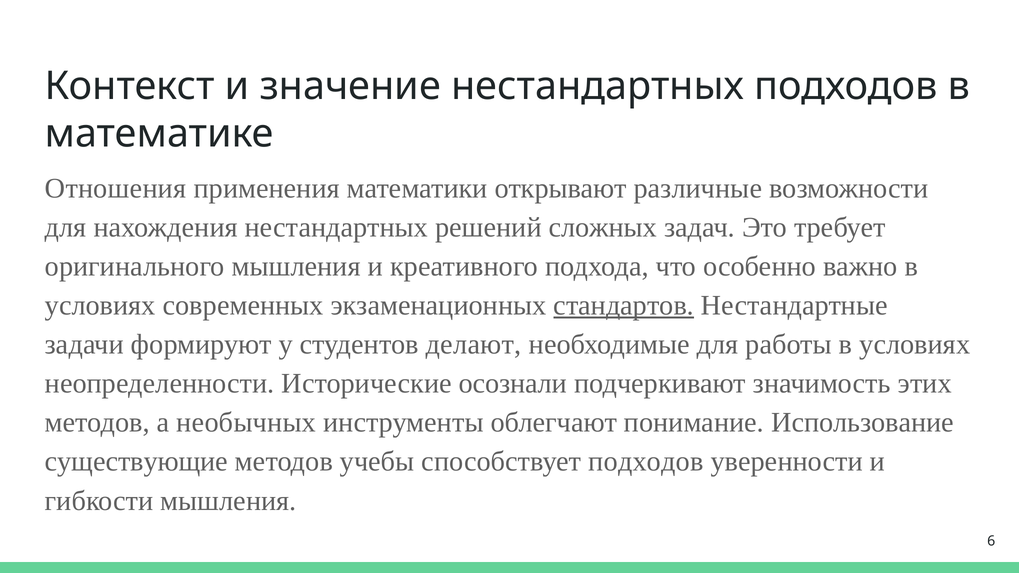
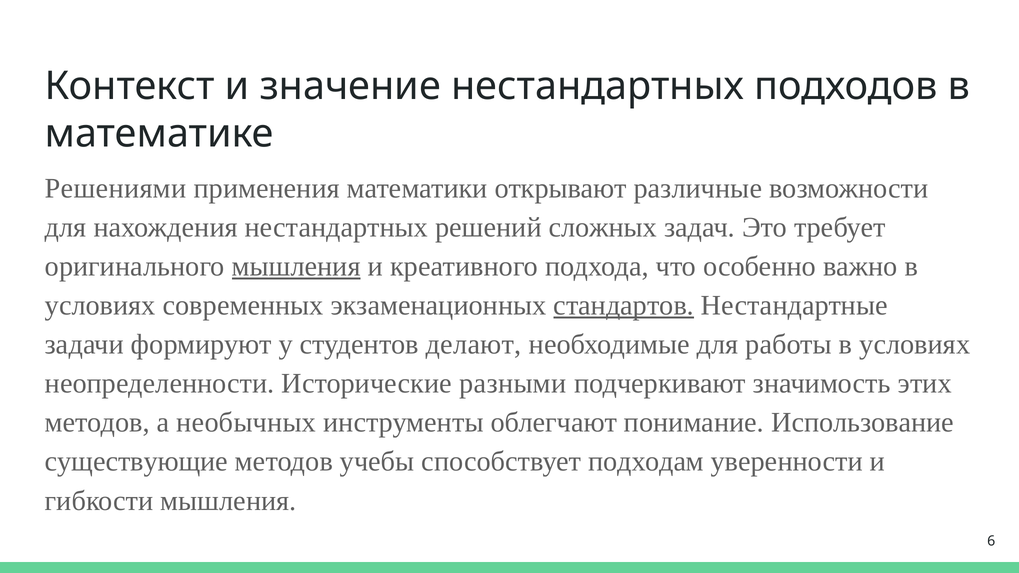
Отношения: Отношения -> Решениями (116, 188)
мышления underline: none -> present (296, 266)
осознали: осознали -> разными (513, 384)
способствует подходов: подходов -> подходам (646, 462)
